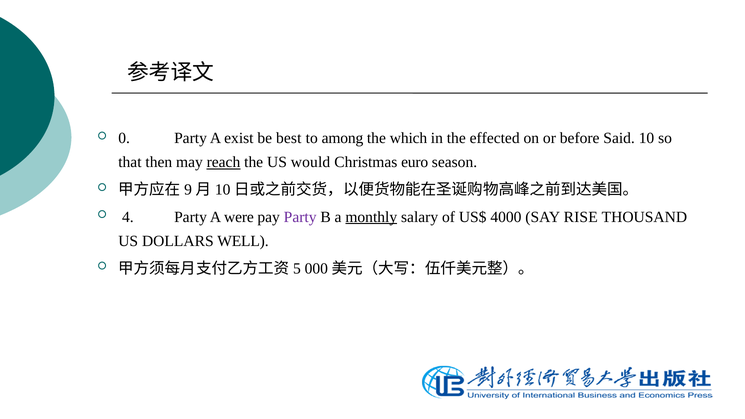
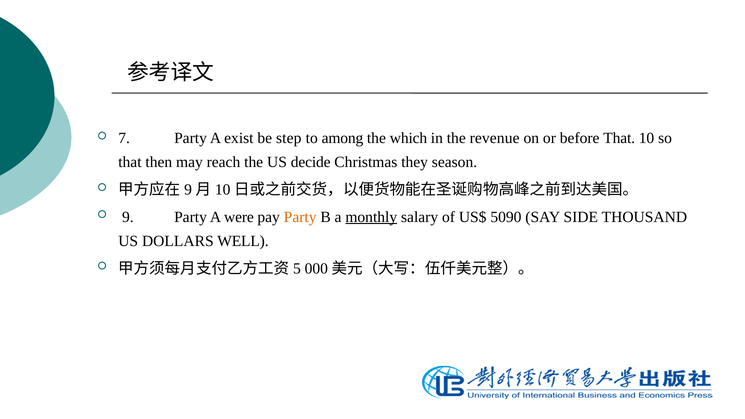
0: 0 -> 7 (124, 138)
best: best -> step (289, 138)
effected: effected -> revenue (495, 138)
before Said: Said -> That (619, 138)
reach underline: present -> none (223, 162)
would: would -> decide (311, 162)
euro: euro -> they (415, 162)
4: 4 -> 9 (128, 217)
Party colour: purple -> orange (300, 217)
4000: 4000 -> 5090 (506, 217)
RISE: RISE -> SIDE (581, 217)
